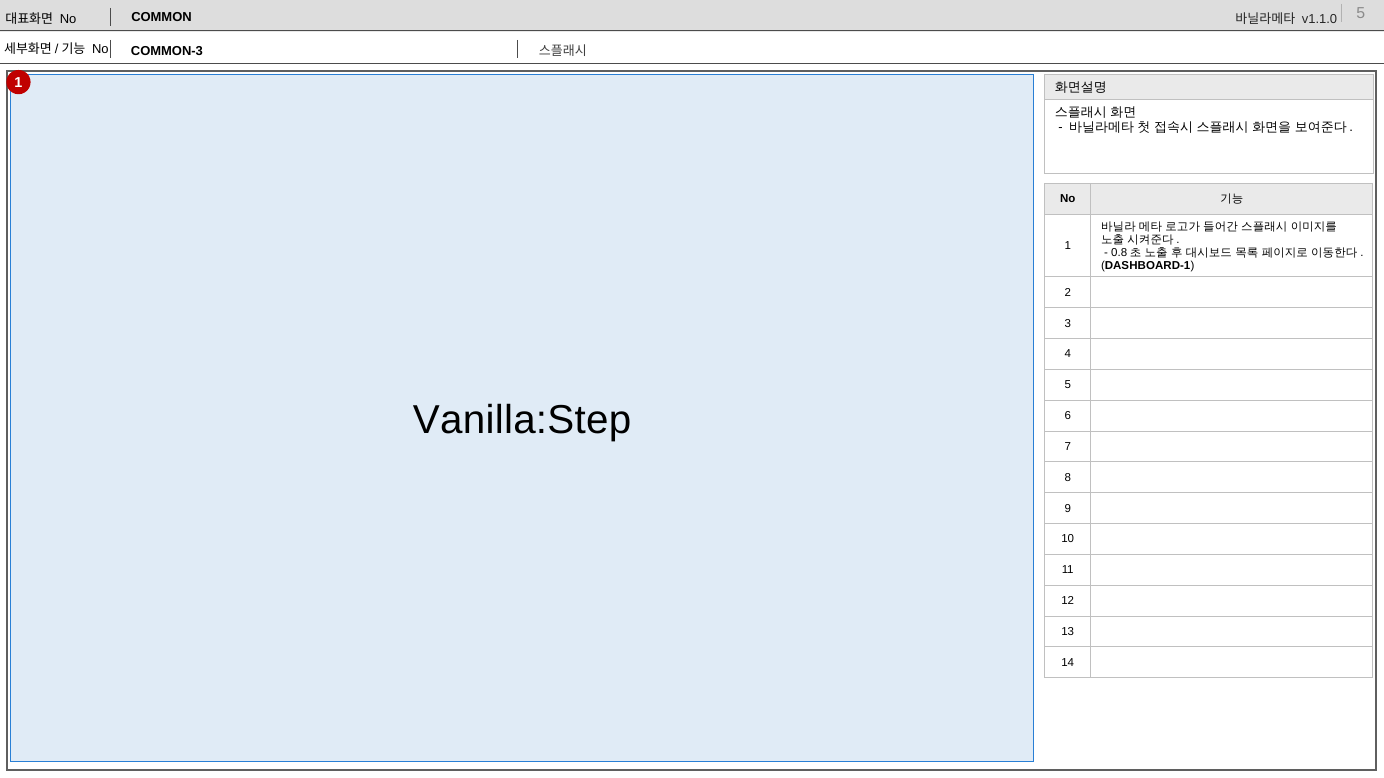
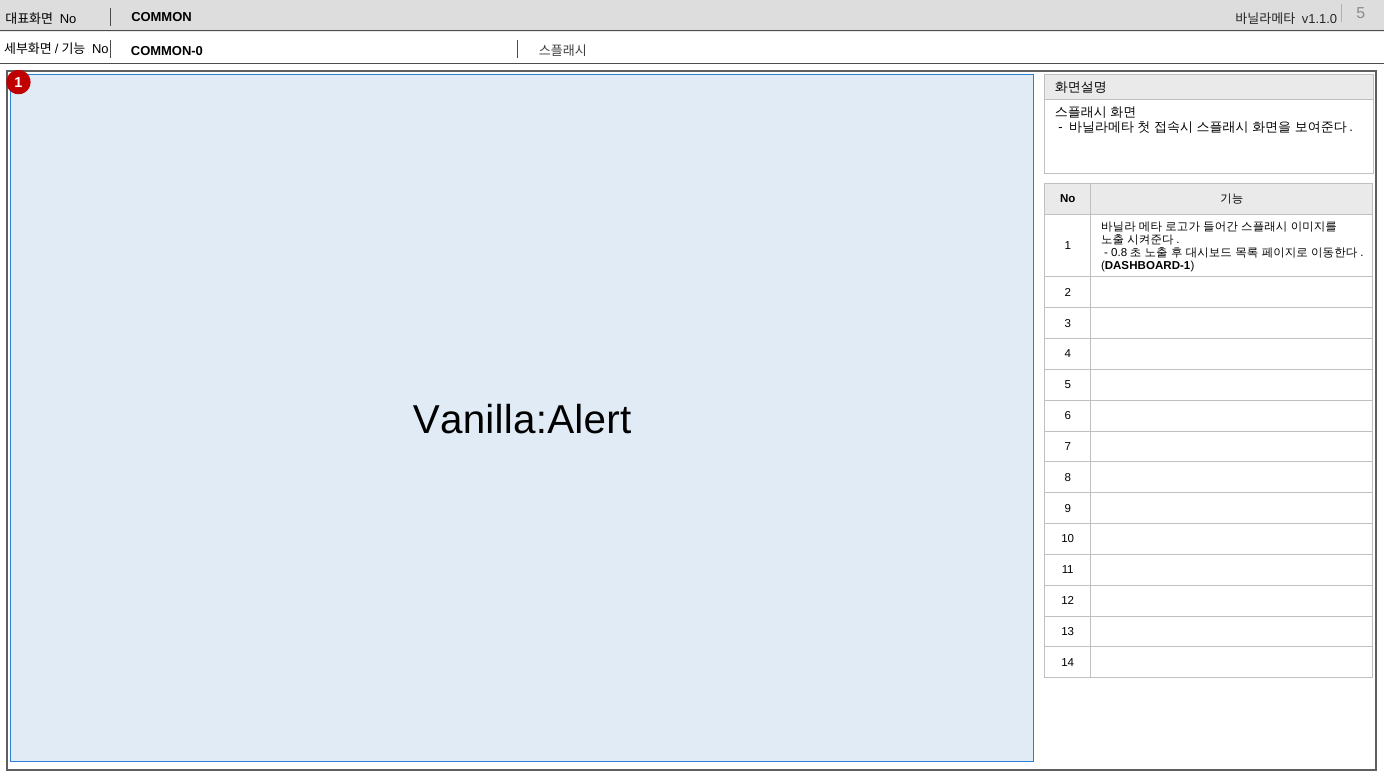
COMMON-3: COMMON-3 -> COMMON-0 (167, 51)
Vanilla:Step: Vanilla:Step -> Vanilla:Alert (522, 421)
